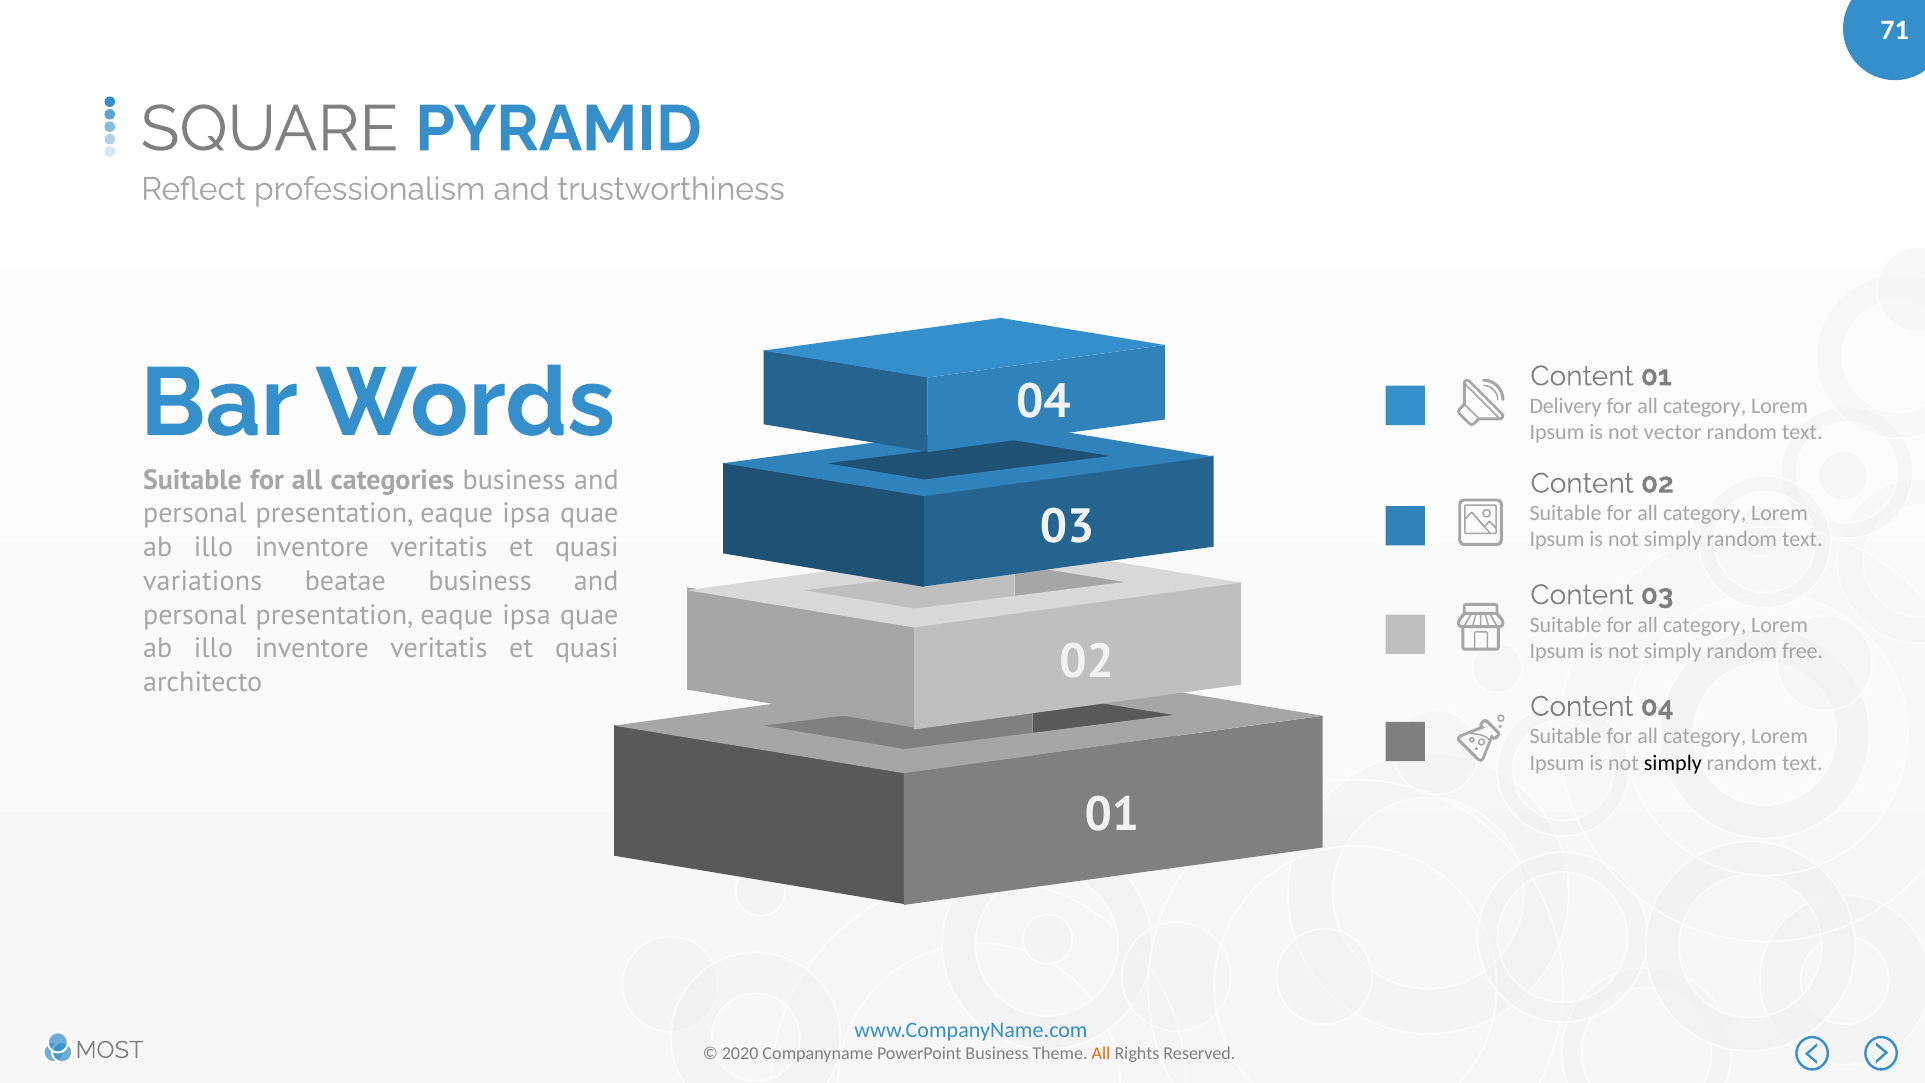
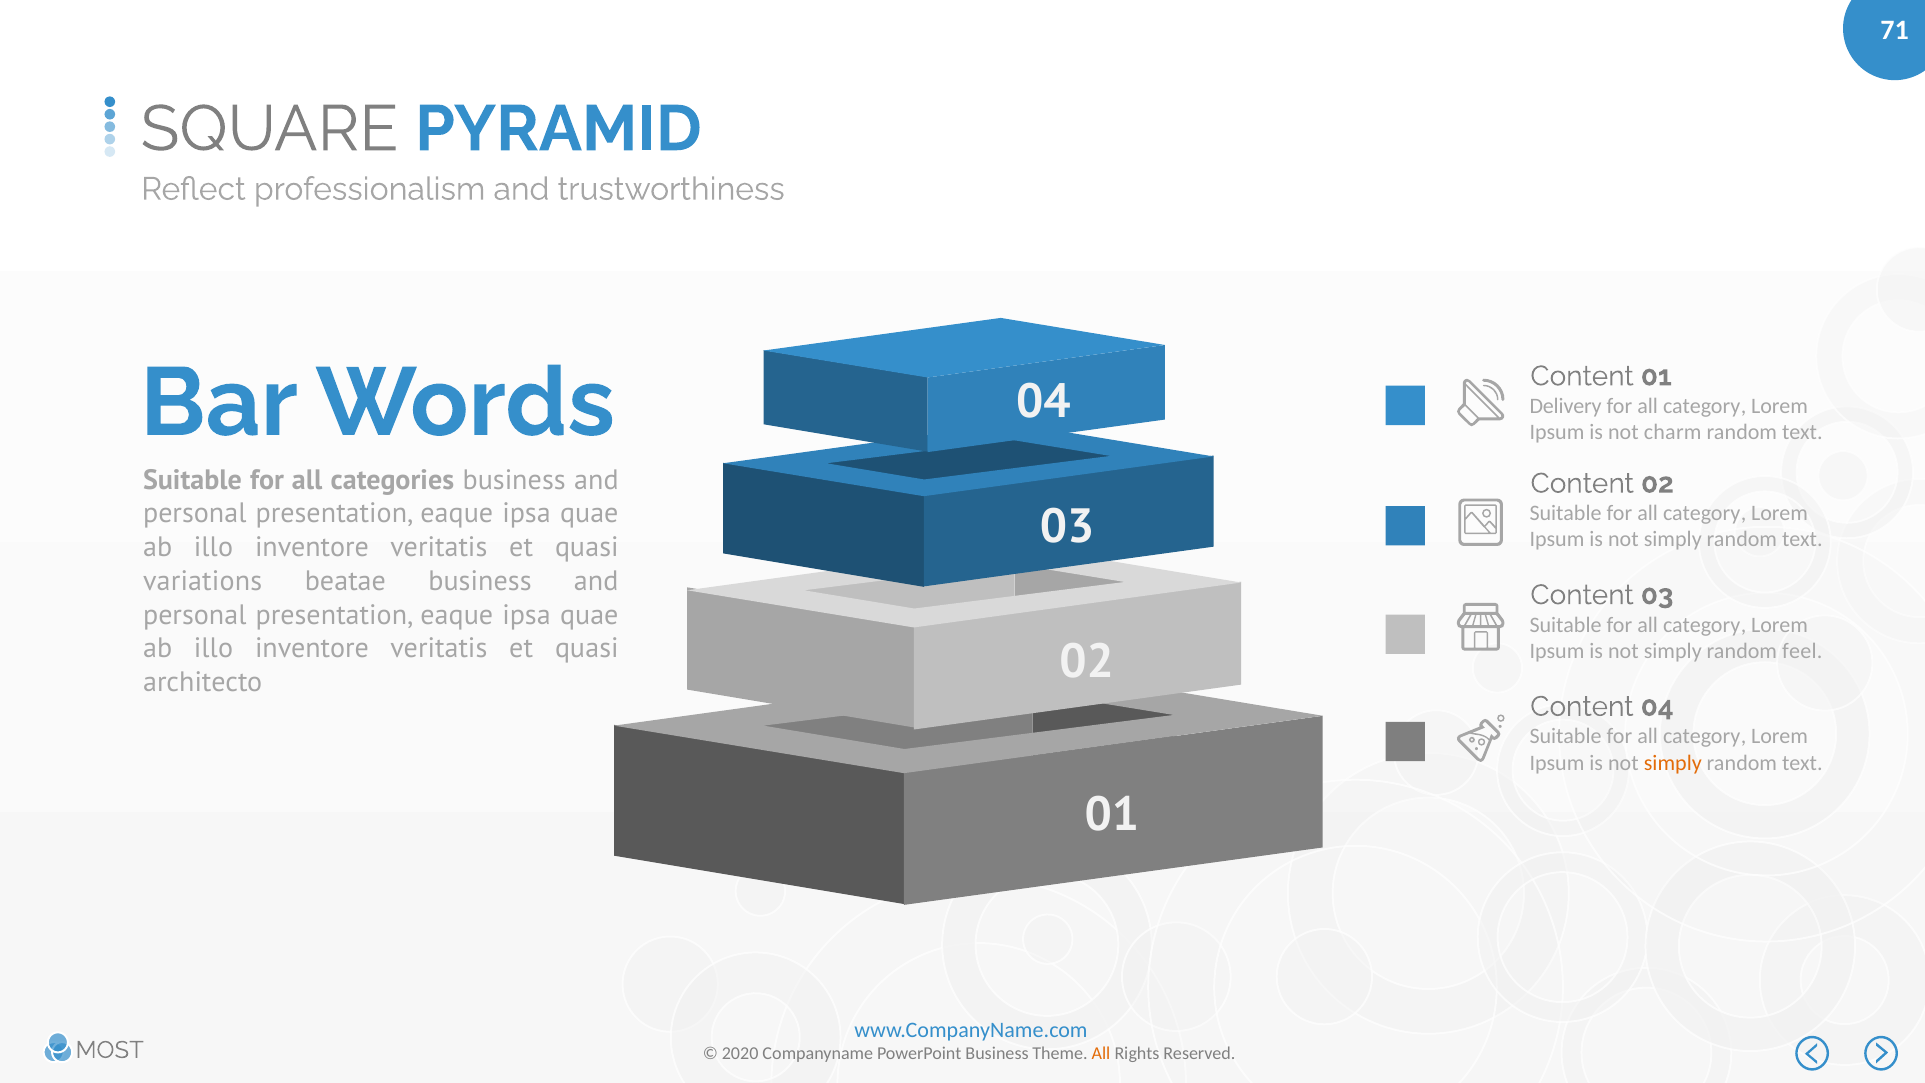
vector: vector -> charm (1673, 432)
free: free -> feel (1802, 651)
simply colour: black -> orange (1673, 763)
